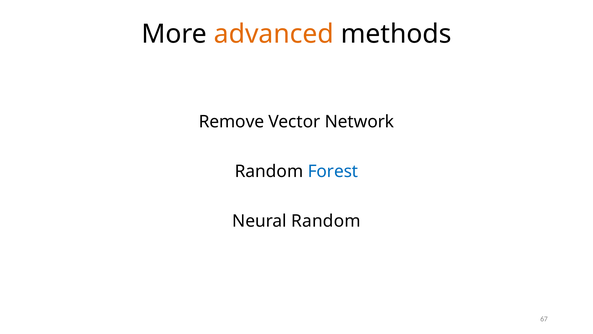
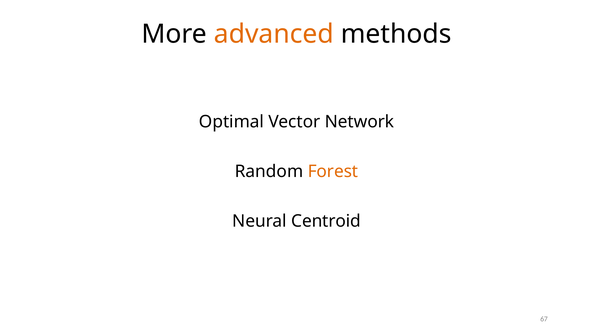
Remove: Remove -> Optimal (231, 122)
Forest colour: blue -> orange (333, 171)
Neural Random: Random -> Centroid (326, 221)
